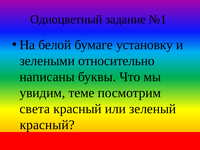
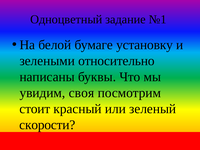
теме: теме -> своя (81, 93)
света: света -> стоит (35, 109)
красный: красный -> скорости (47, 125)
